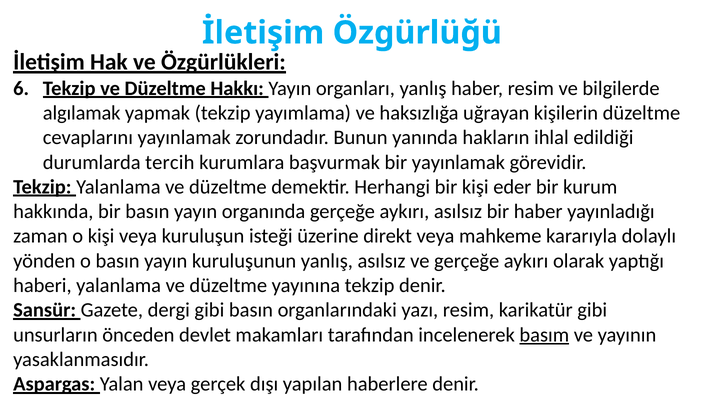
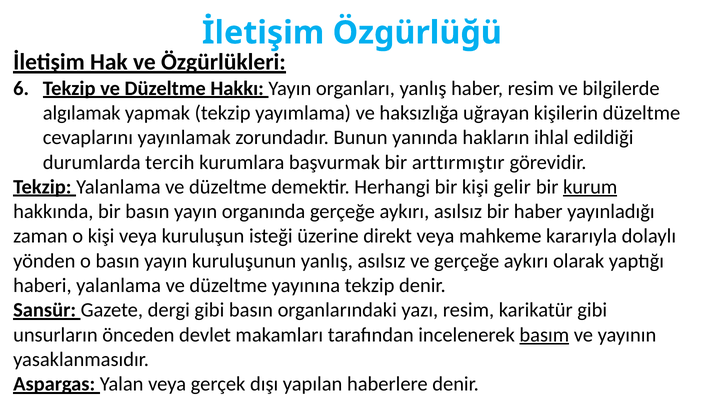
bir yayınlamak: yayınlamak -> arttırmıştır (458, 162)
eder: eder -> gelir (512, 187)
kurum underline: none -> present (590, 187)
